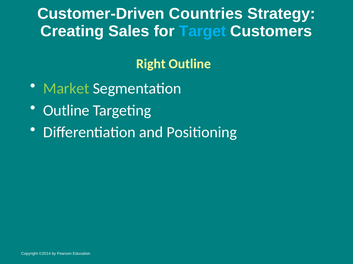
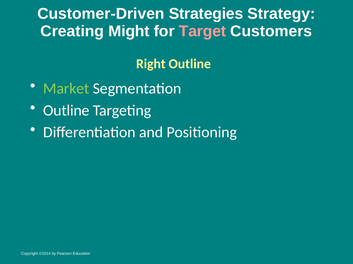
Countries: Countries -> Strategies (206, 14)
Sales: Sales -> Might (129, 31)
Target colour: light blue -> pink (203, 31)
